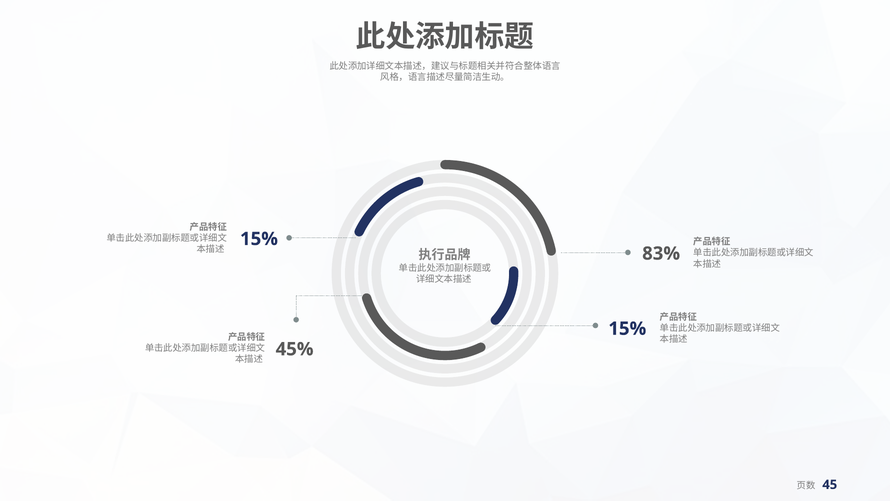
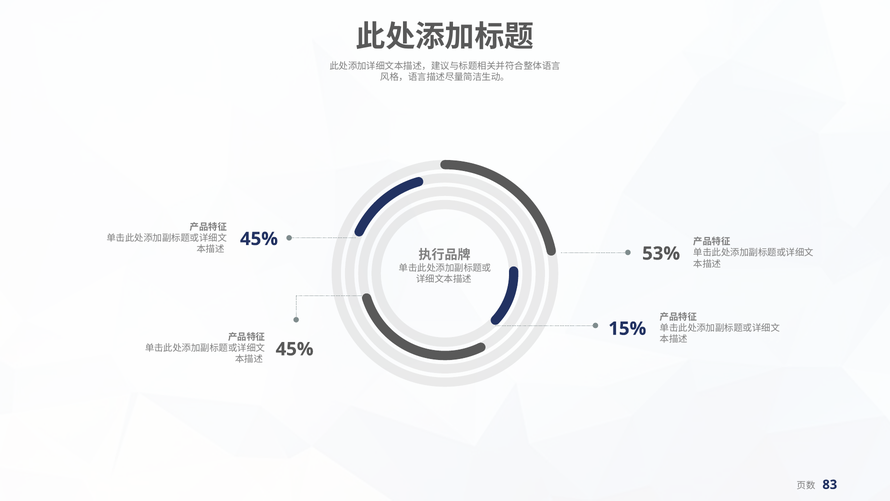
15%: 15% -> 45% (259, 239)
83%: 83% -> 53% (661, 253)
45: 45 -> 83 (830, 484)
